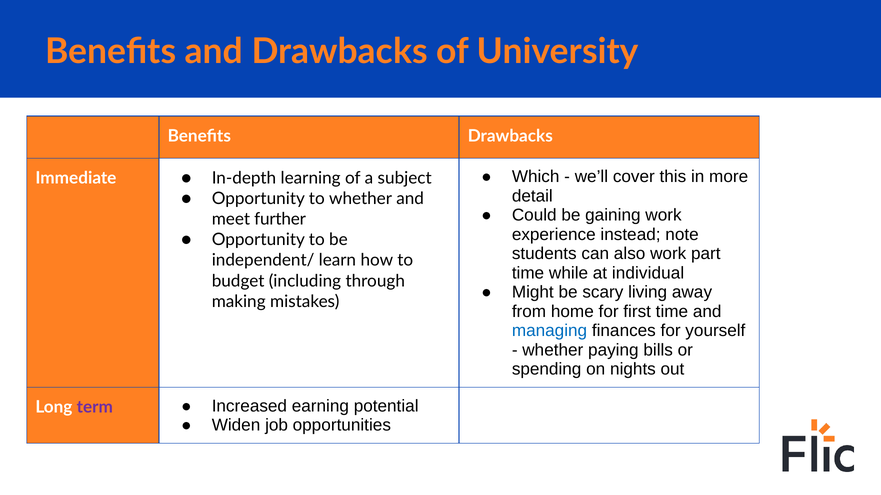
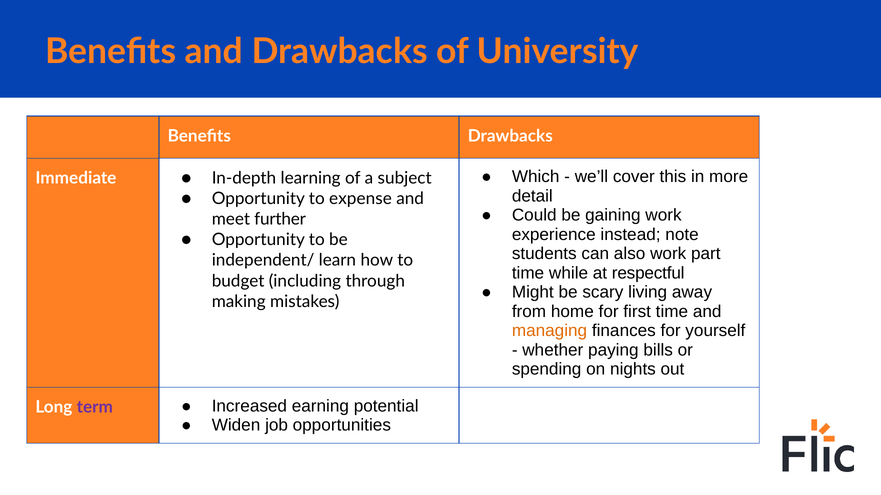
to whether: whether -> expense (361, 199)
individual: individual -> respectful (648, 273)
managing colour: blue -> orange (550, 331)
